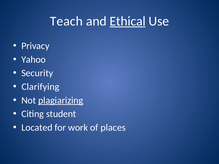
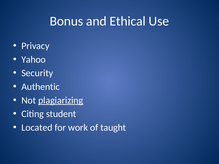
Teach: Teach -> Bonus (66, 21)
Ethical underline: present -> none (128, 21)
Clarifying: Clarifying -> Authentic (41, 87)
places: places -> taught (113, 128)
